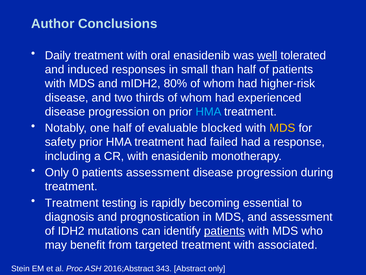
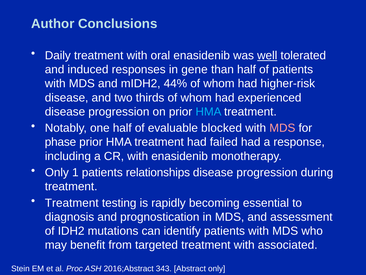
small: small -> gene (194, 69)
80%: 80% -> 44% (175, 83)
MDS colour: yellow -> pink (282, 128)
safety: safety -> phase (60, 142)
0: 0 -> 1 (75, 172)
patients assessment: assessment -> relationships (158, 172)
patients underline: present -> none (224, 231)
